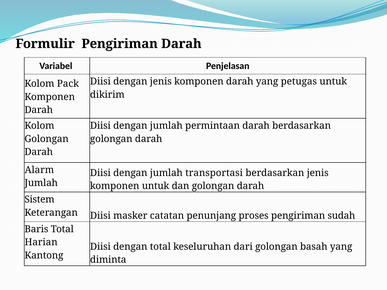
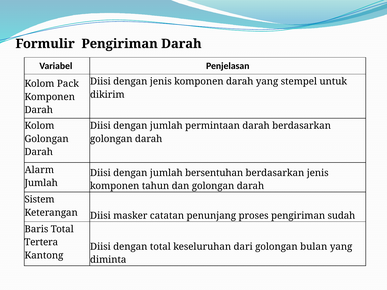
petugas: petugas -> stempel (299, 82)
transportasi: transportasi -> bersentuhan (214, 173)
komponen untuk: untuk -> tahun (156, 186)
Harian: Harian -> Tertera (41, 242)
basah: basah -> bulan (314, 247)
